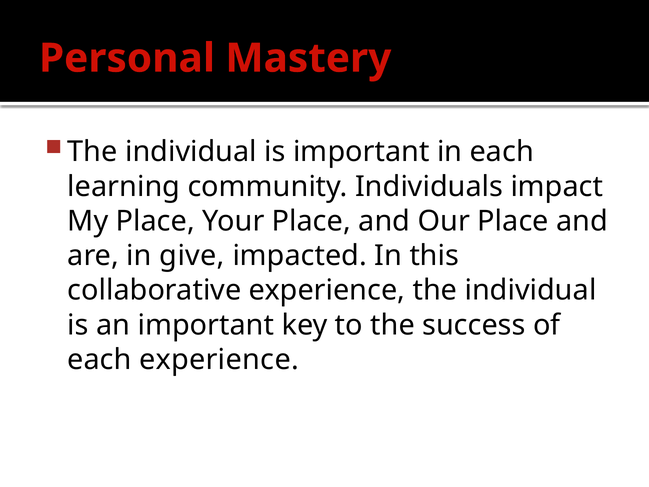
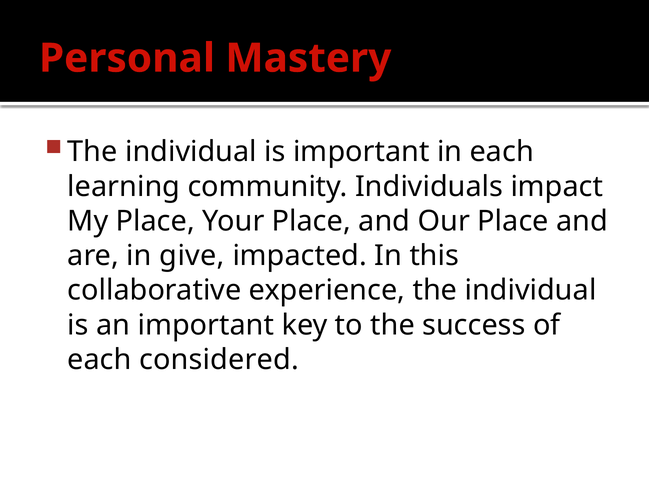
each experience: experience -> considered (219, 360)
